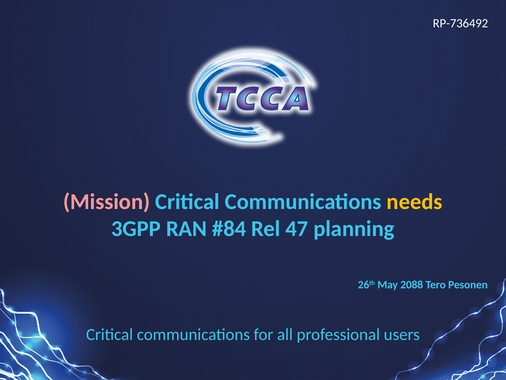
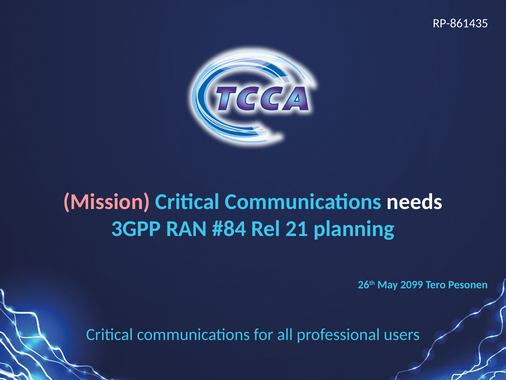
RP-736492: RP-736492 -> RP-861435 (460, 23)
needs colour: yellow -> white (415, 202)
47: 47 -> 21 (297, 229)
2088: 2088 -> 2099 (412, 284)
